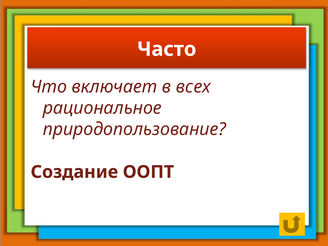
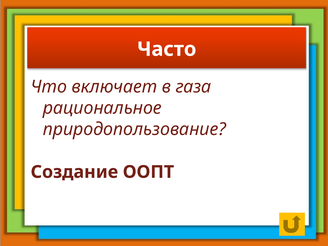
всех: всех -> газа (193, 87)
